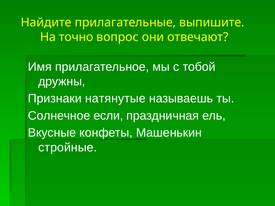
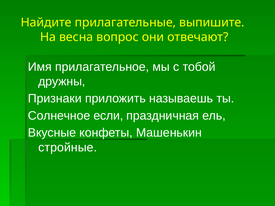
точно: точно -> весна (76, 37)
натянутые: натянутые -> приложить (115, 99)
